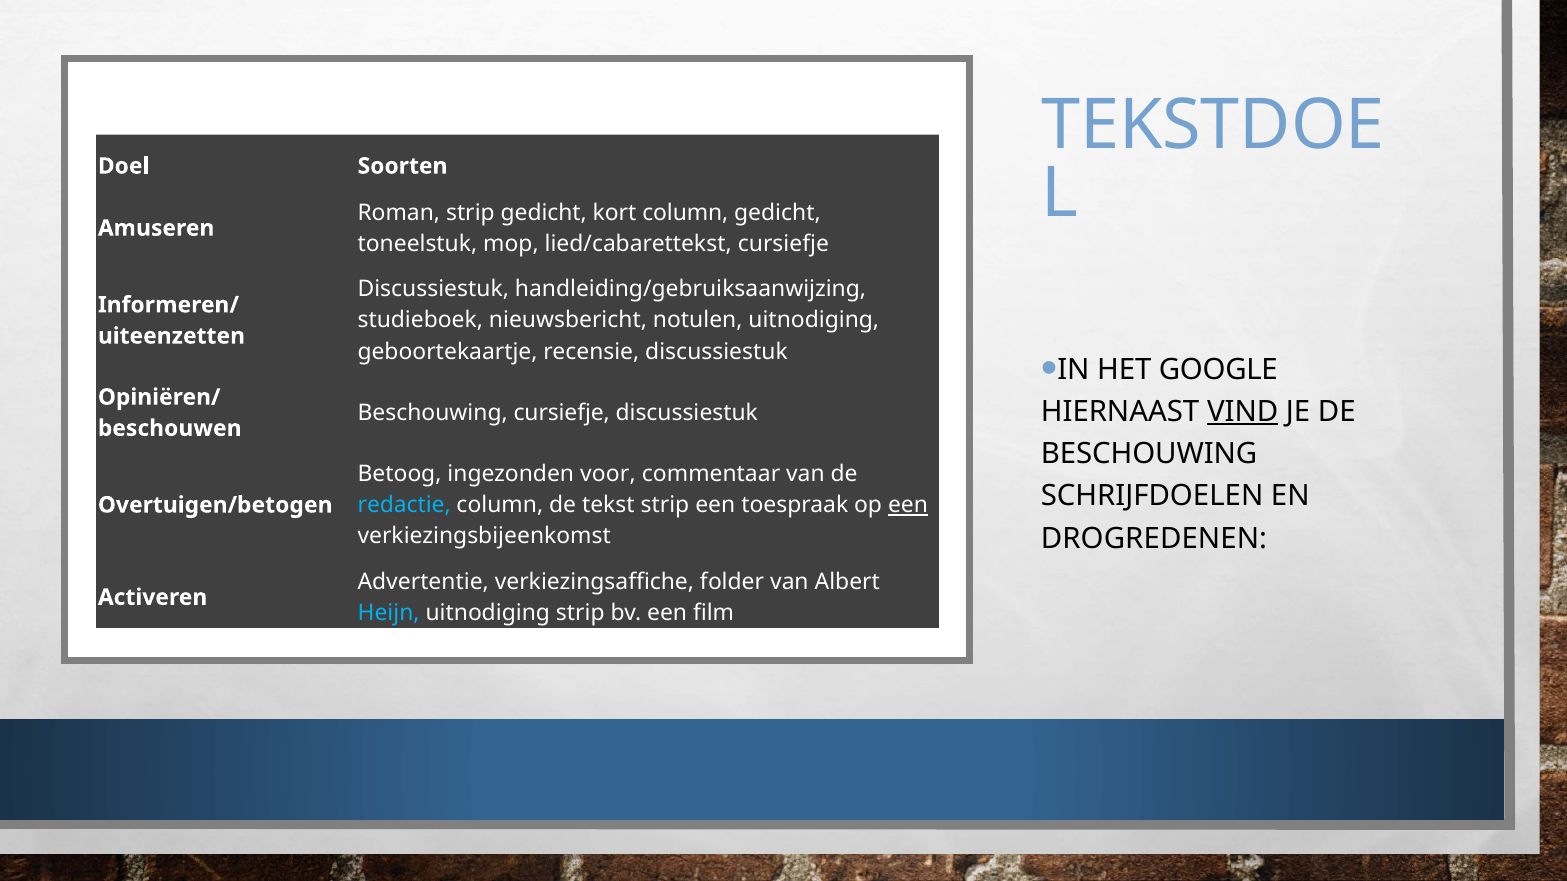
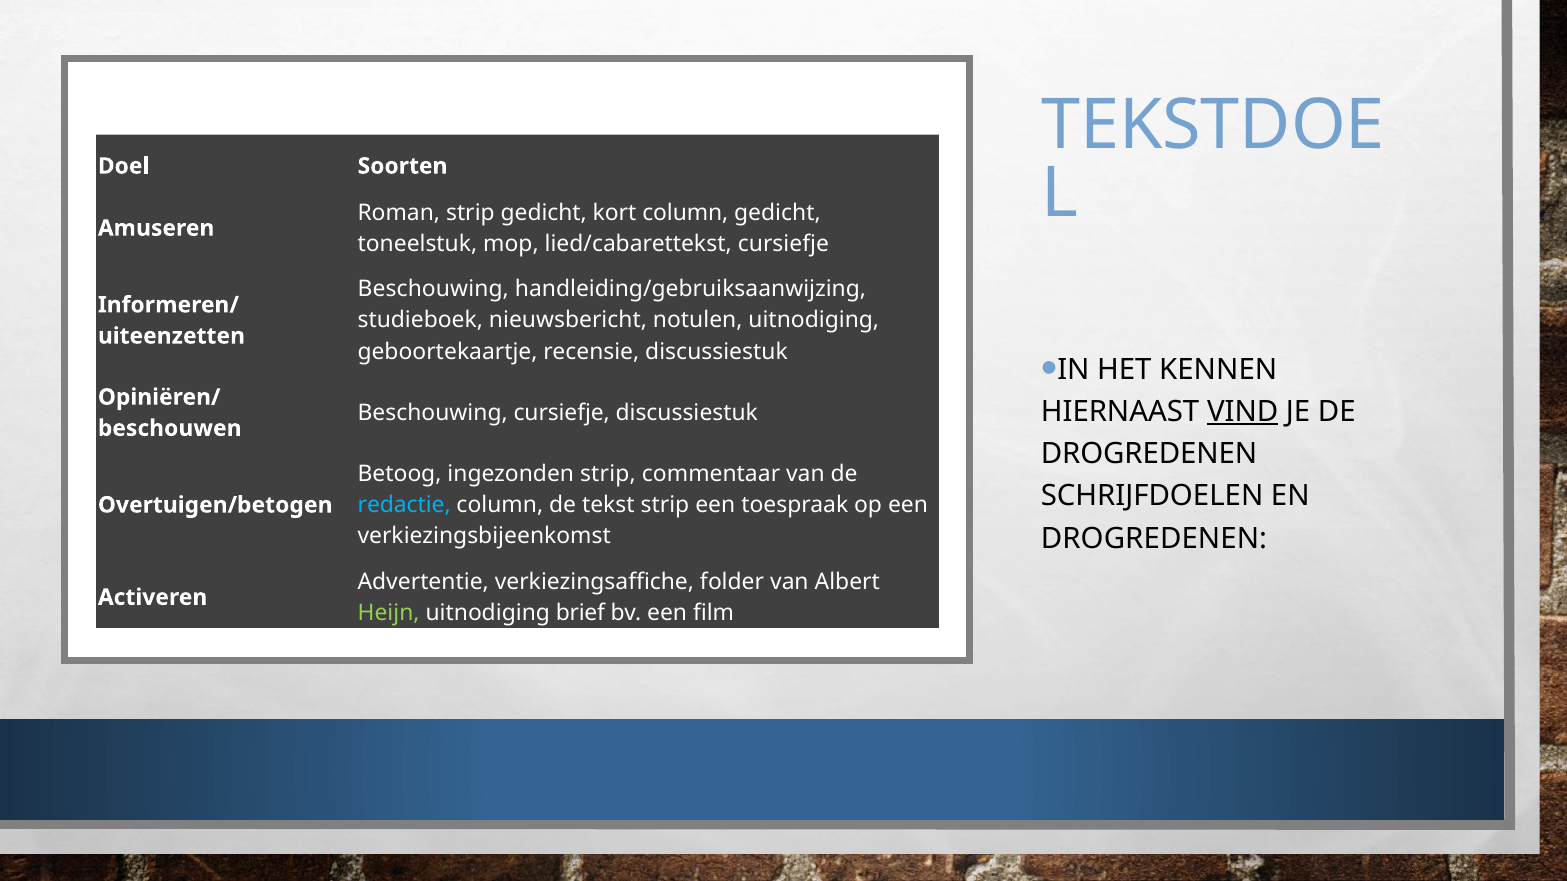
Discussiestuk: Discussiestuk -> Beschouwing (433, 289)
GOOGLE: GOOGLE -> KENNEN (1218, 370)
BESCHOUWING: BESCHOUWING -> DROGREDENEN (1149, 454)
ingezonden voor: voor -> strip (608, 474)
een underline: present -> none (908, 505)
Heijn colour: light blue -> light green (389, 613)
uitnodiging strip: strip -> brief (580, 613)
